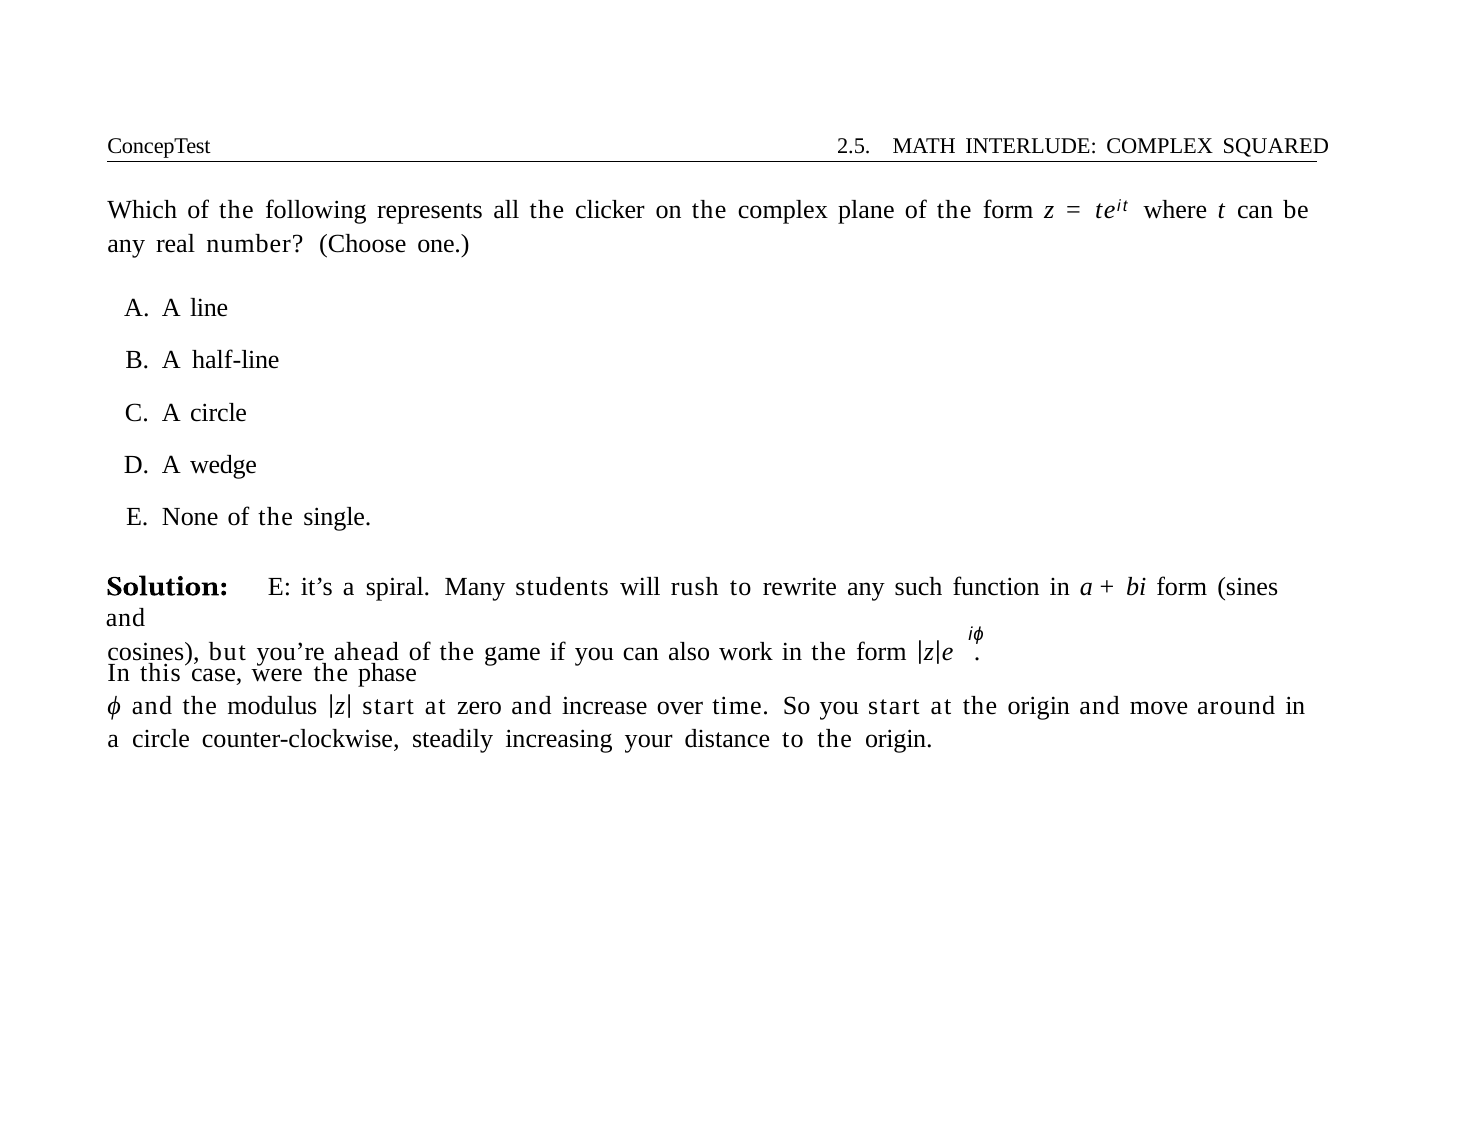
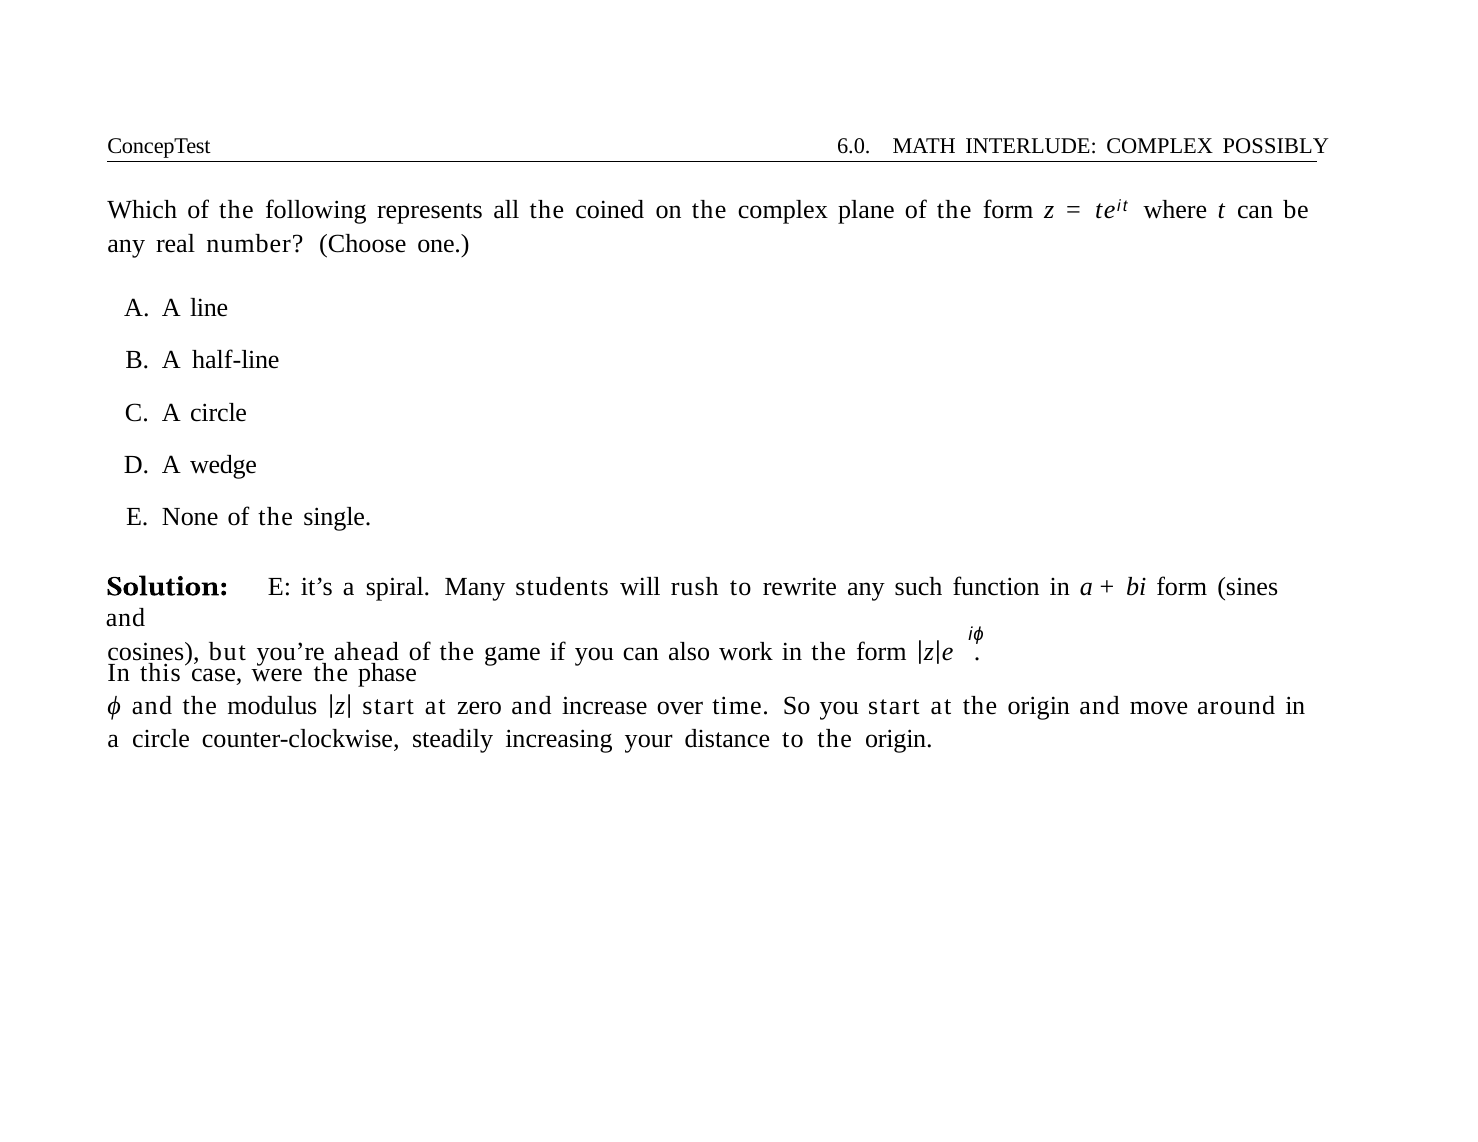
2.5: 2.5 -> 6.0 (854, 146)
SQUARED: SQUARED -> POSSIBLY (1276, 146)
clicker: clicker -> coined (610, 210)
